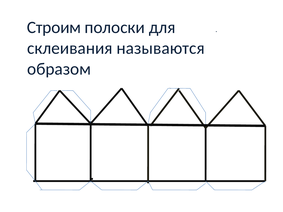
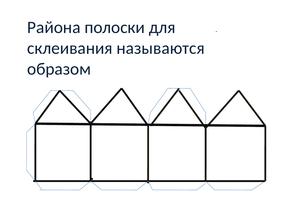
Строим: Строим -> Района (54, 28)
